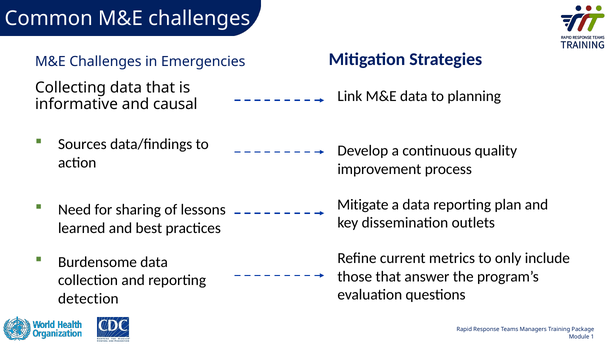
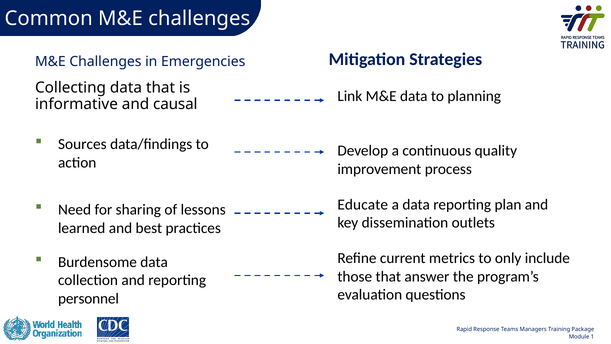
Mitigate: Mitigate -> Educate (363, 204)
detection: detection -> personnel (88, 299)
